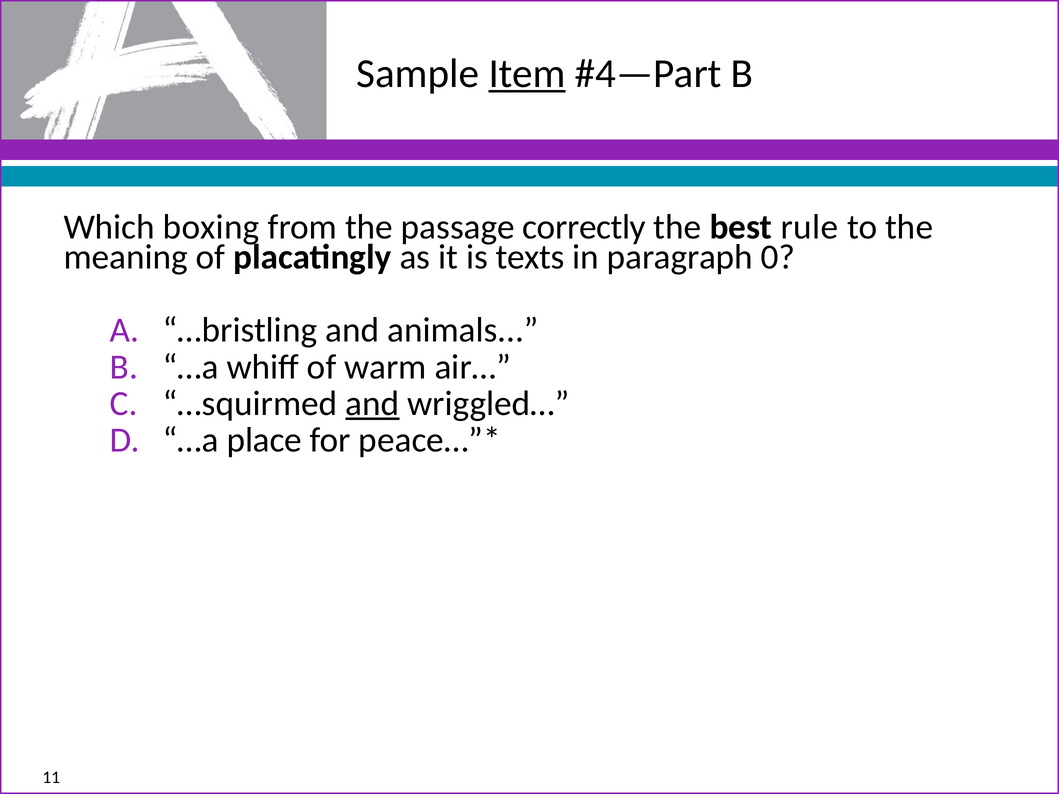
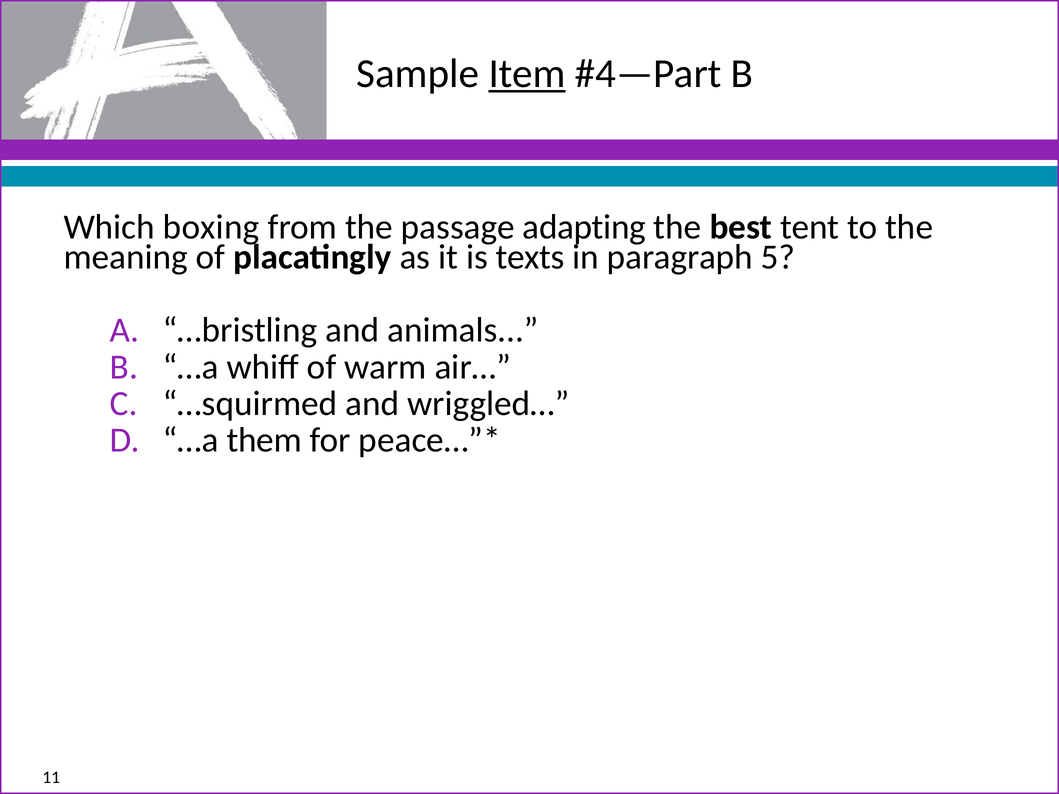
correctly: correctly -> adapting (584, 227)
rule: rule -> tent (810, 227)
0: 0 -> 5 (778, 257)
and underline: present -> none (372, 404)
place: place -> them (264, 440)
